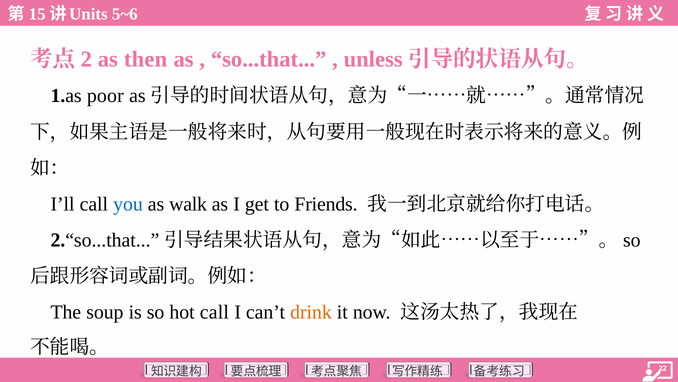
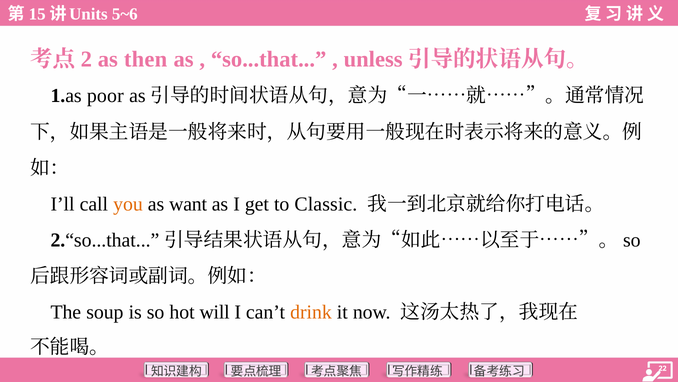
you colour: blue -> orange (128, 204)
walk: walk -> want (188, 204)
Friends: Friends -> Classic (326, 204)
hot call: call -> will (215, 312)
